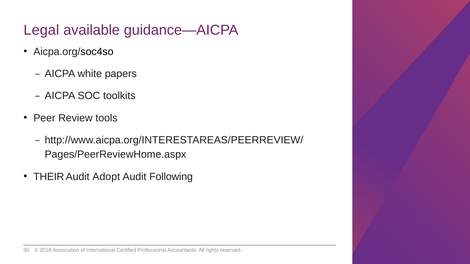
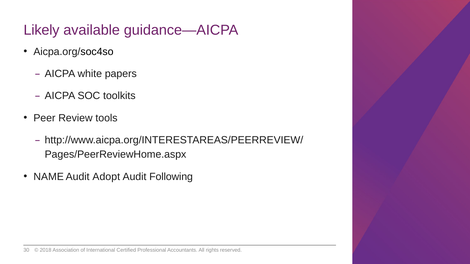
Legal: Legal -> Likely (42, 30)
THEIR: THEIR -> NAME (49, 177)
